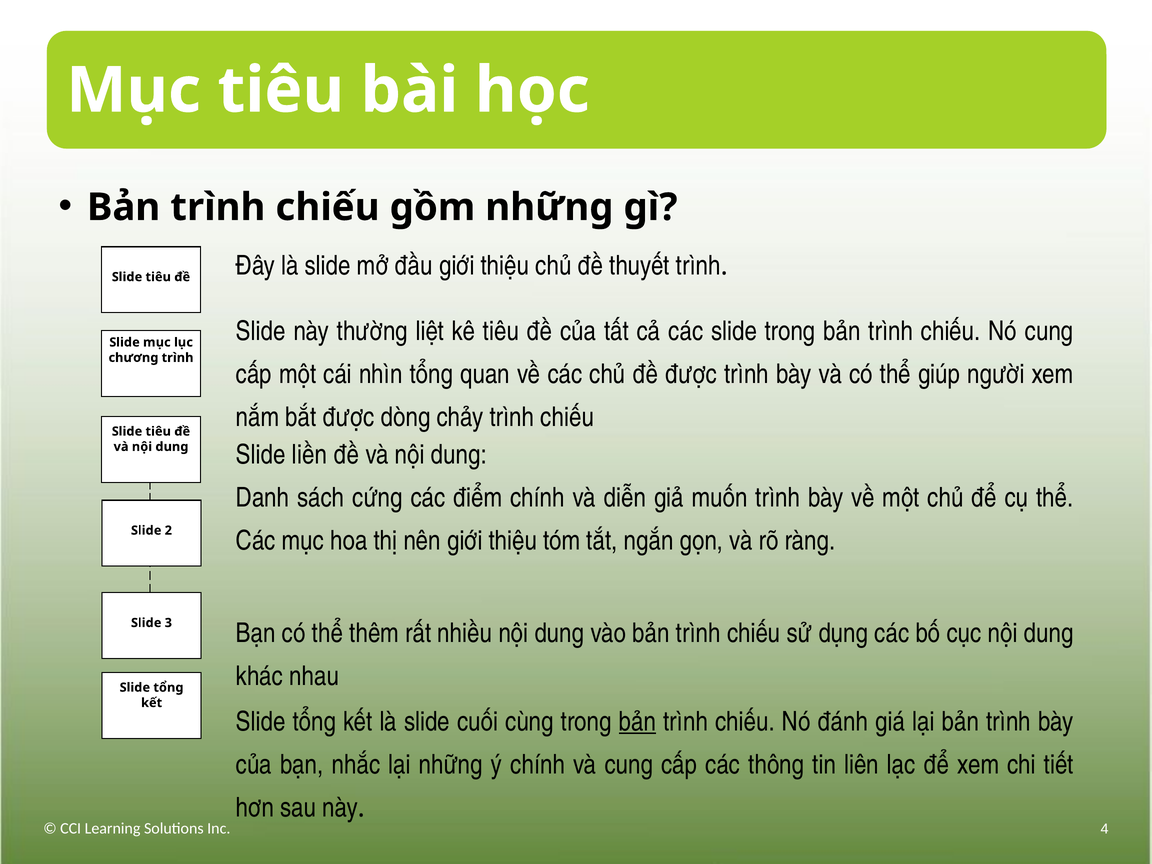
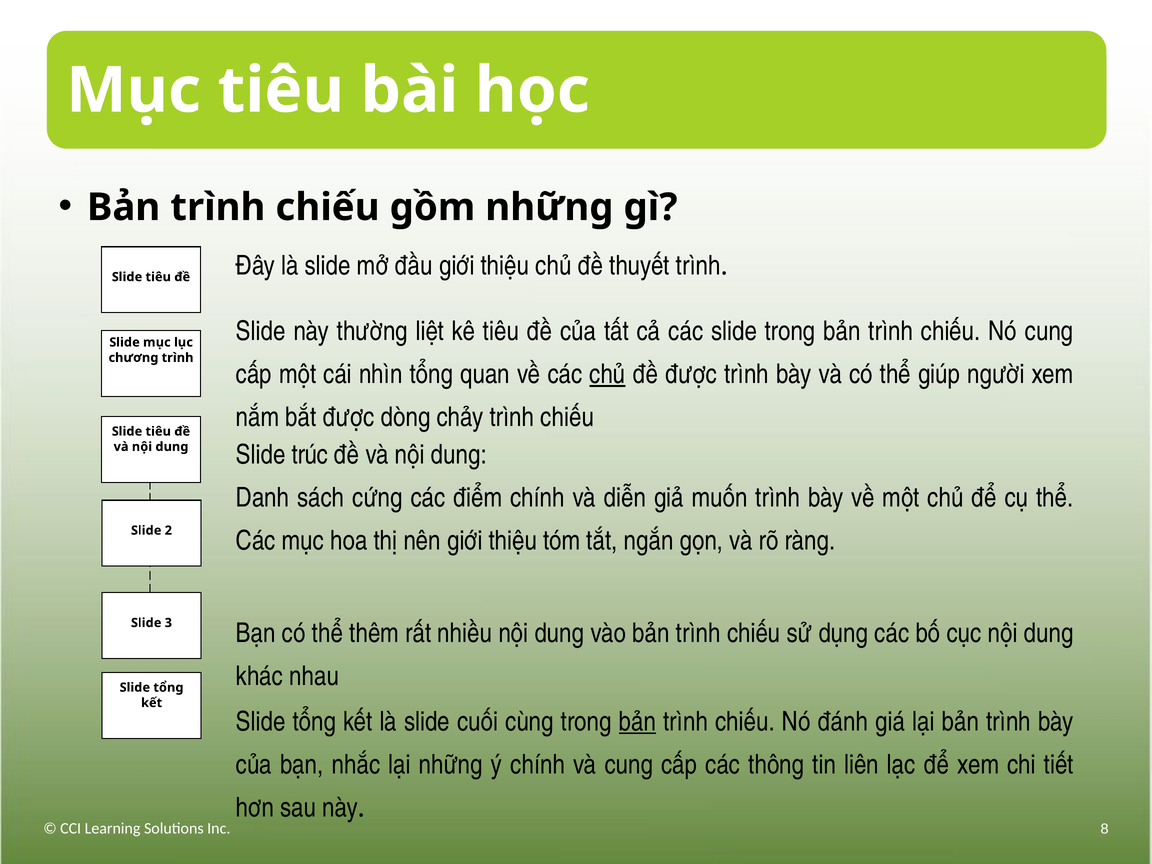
chủ underline: none -> present (607, 374)
liền: liền -> trúc (310, 455)
4: 4 -> 8 (1105, 829)
